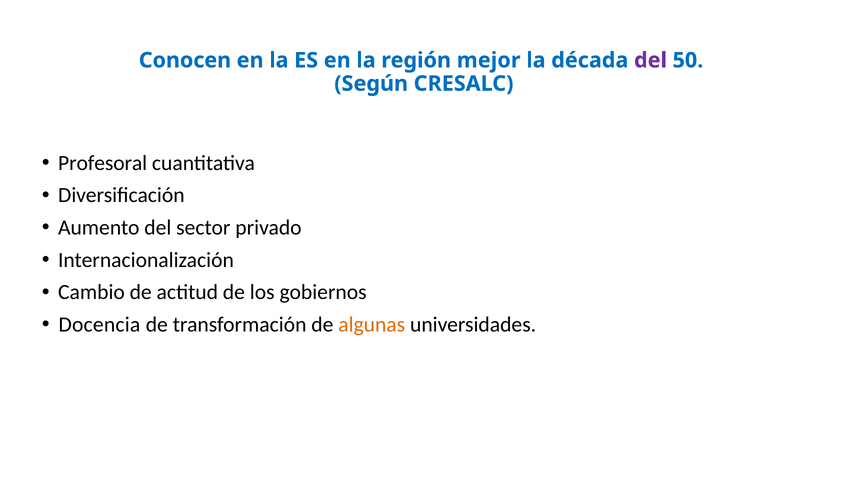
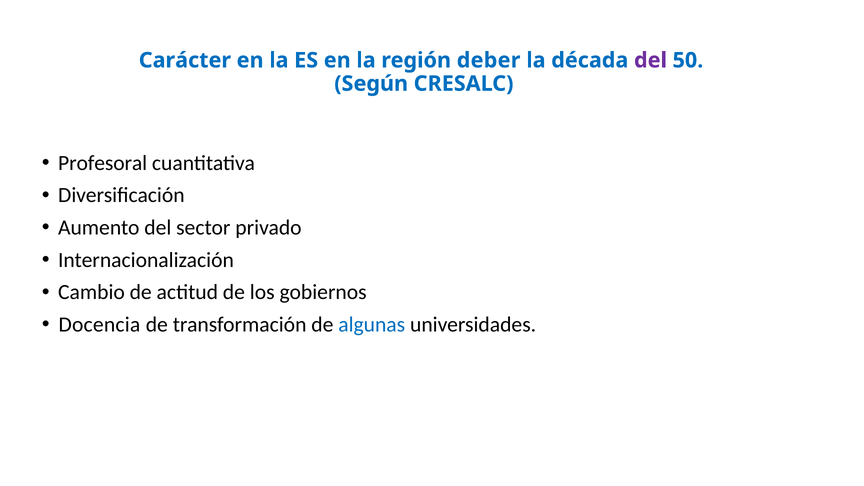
Conocen: Conocen -> Carácter (185, 60)
mejor: mejor -> deber (489, 60)
algunas colour: orange -> blue (372, 325)
